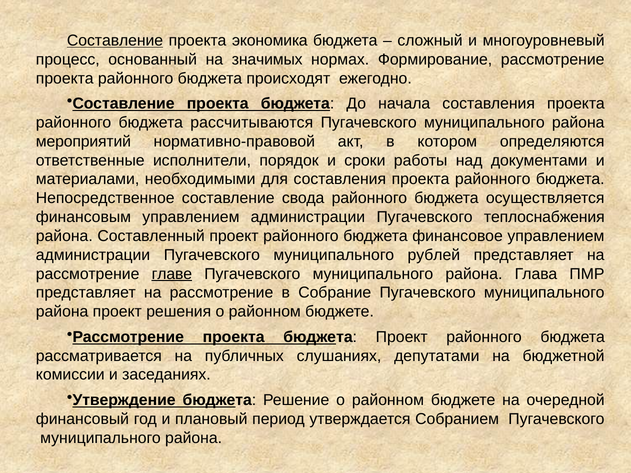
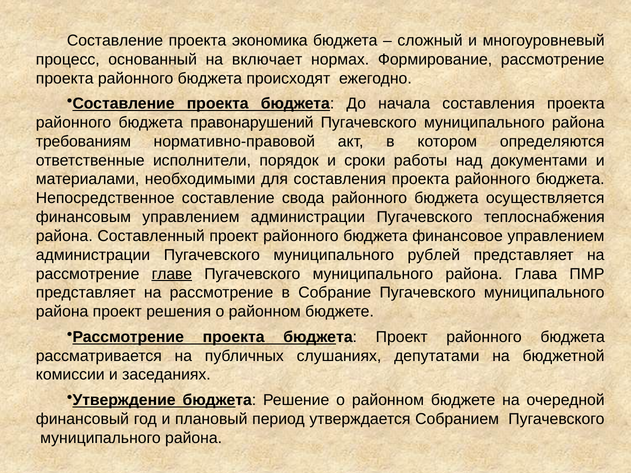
Составление underline: present -> none (115, 41)
значимых: значимых -> включает (267, 59)
рассчитываются: рассчитываются -> правонарушений (252, 123)
мероприятий: мероприятий -> требованиям (83, 141)
